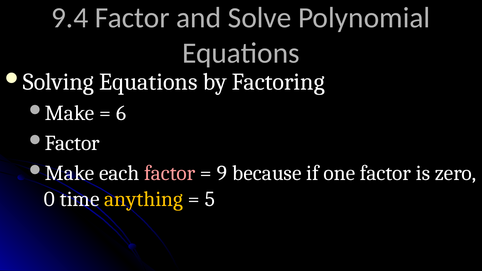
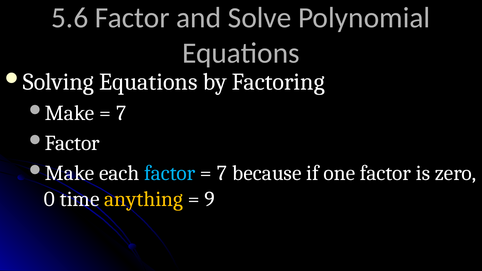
9.4: 9.4 -> 5.6 (70, 18)
6: 6 -> 7 (121, 113)
factor colour: pink -> light blue (170, 173)
9: 9 -> 7 (222, 173)
5: 5 -> 9 (210, 199)
